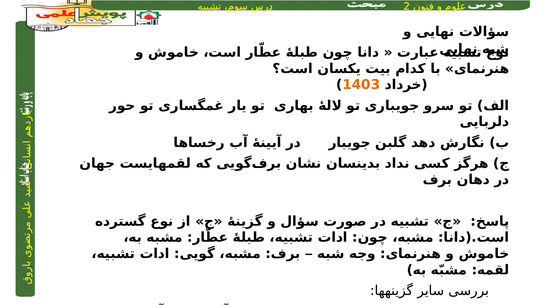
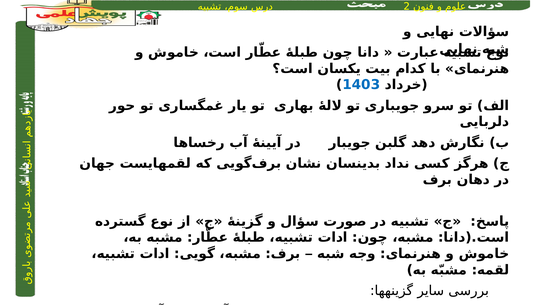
1403 colour: orange -> blue (361, 85)
